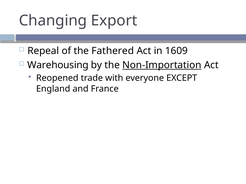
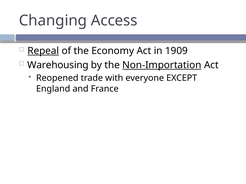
Export: Export -> Access (114, 21)
Repeal underline: none -> present (43, 51)
Fathered: Fathered -> Economy (113, 51)
1609: 1609 -> 1909 (176, 51)
